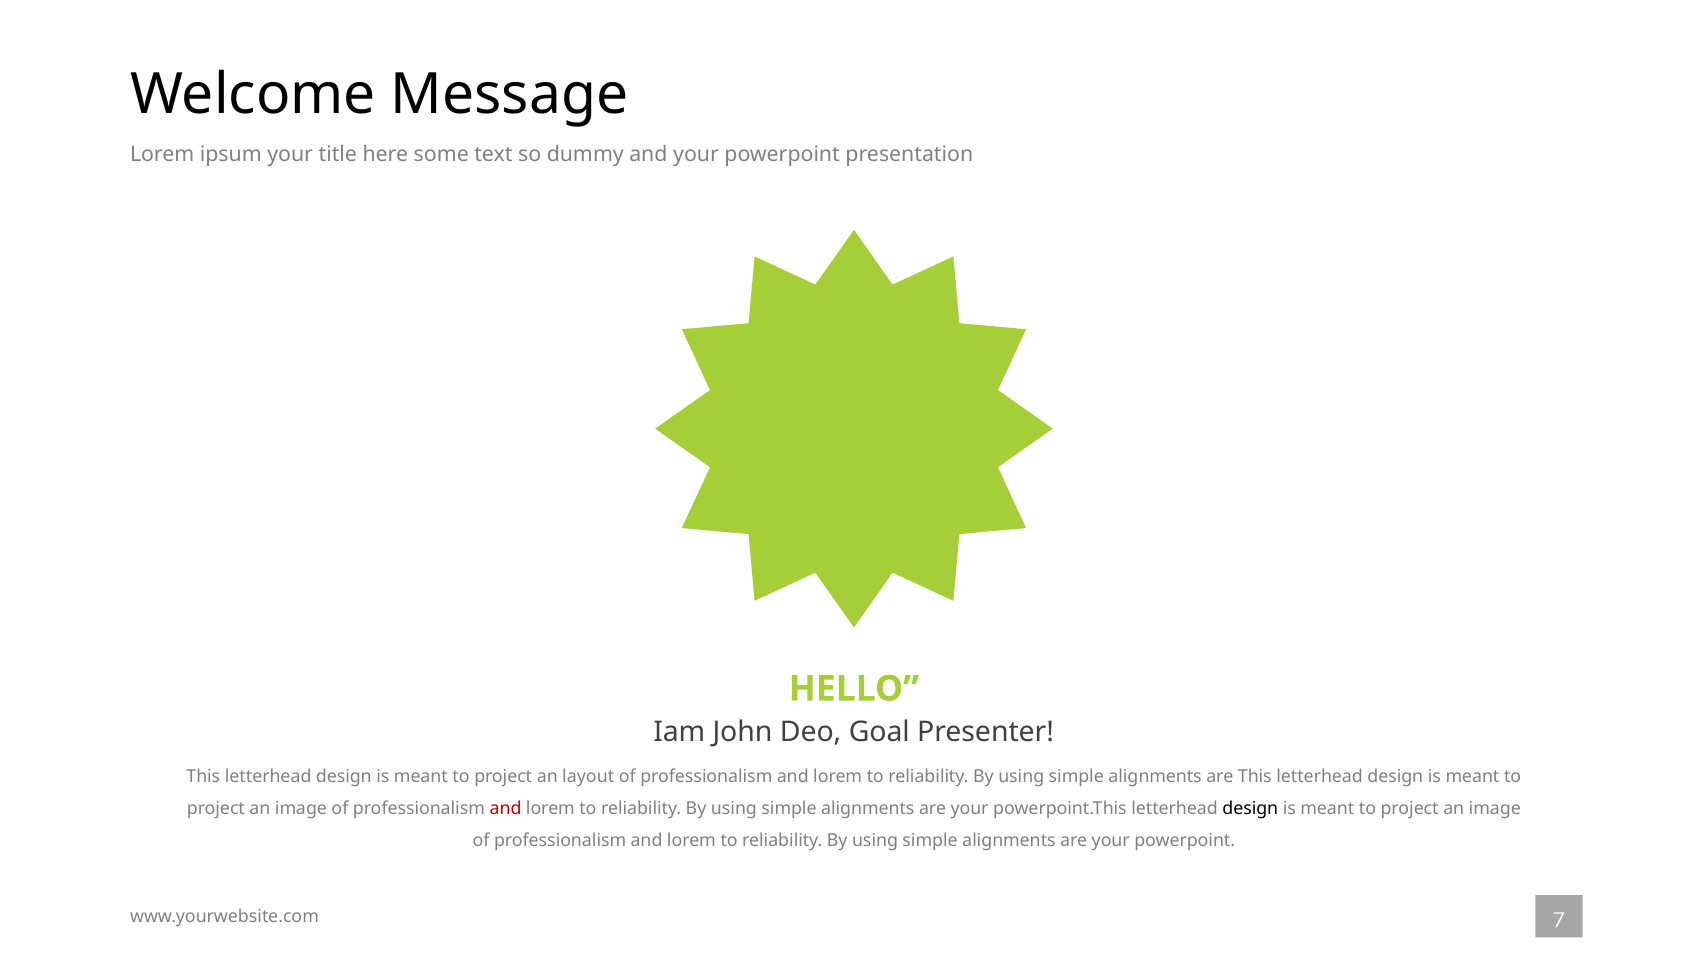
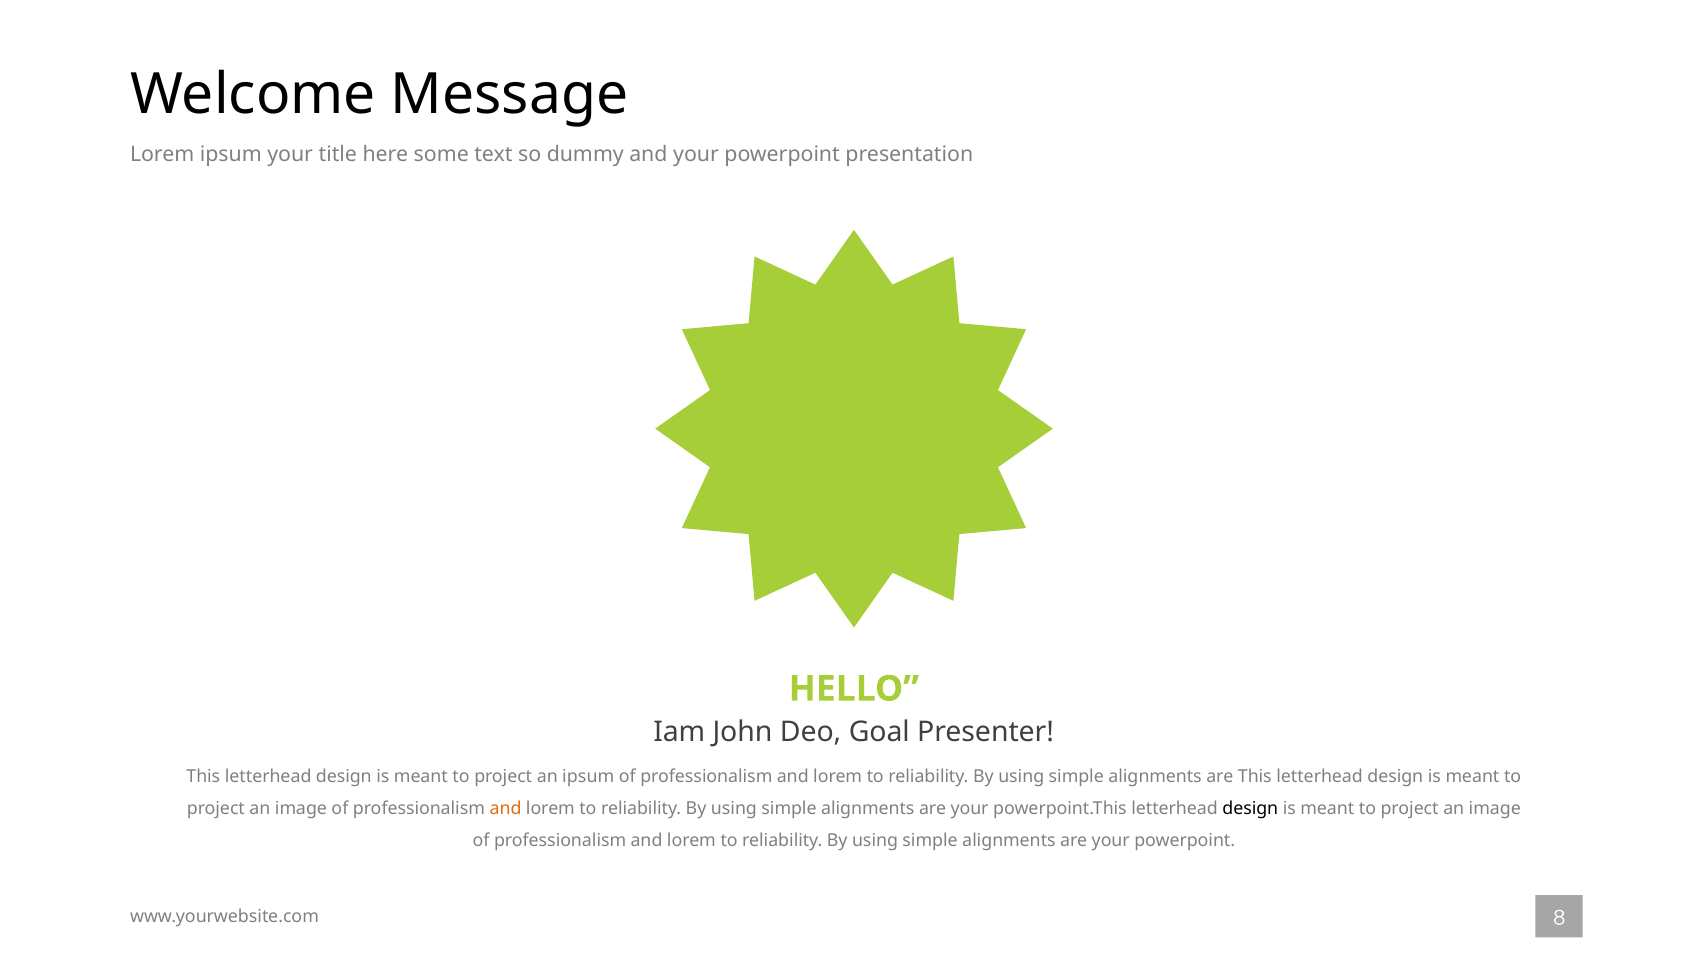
an layout: layout -> ipsum (588, 777)
and colour: red -> orange (506, 809)
7: 7 -> 8 (1559, 917)
